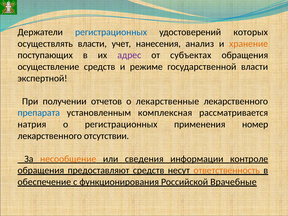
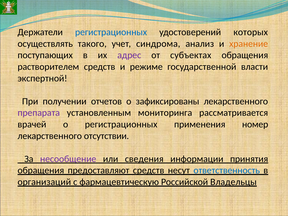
осуществлять власти: власти -> такого (92, 44)
нанесения: нанесения -> синдрома (158, 44)
осуществление: осуществление -> растворителем (48, 67)
лекарственные: лекарственные -> зафиксированы (168, 101)
препарата colour: blue -> purple (39, 113)
комплексная: комплексная -> мониторинга (165, 113)
натрия: натрия -> врачей (32, 124)
несообщение colour: orange -> purple (68, 159)
контроле: контроле -> принятия (249, 159)
ответственность colour: orange -> blue (227, 170)
обеспечение: обеспечение -> организаций (44, 182)
функционирования: функционирования -> фармацевтическую (119, 182)
Врачебные: Врачебные -> Владельцы (233, 182)
